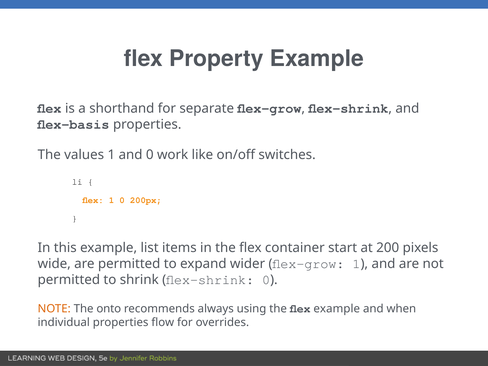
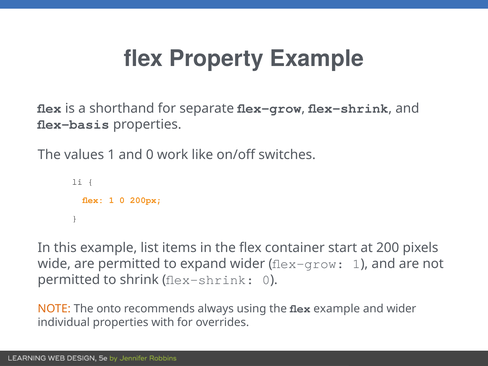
and when: when -> wider (401, 309)
flow: flow -> with (163, 323)
